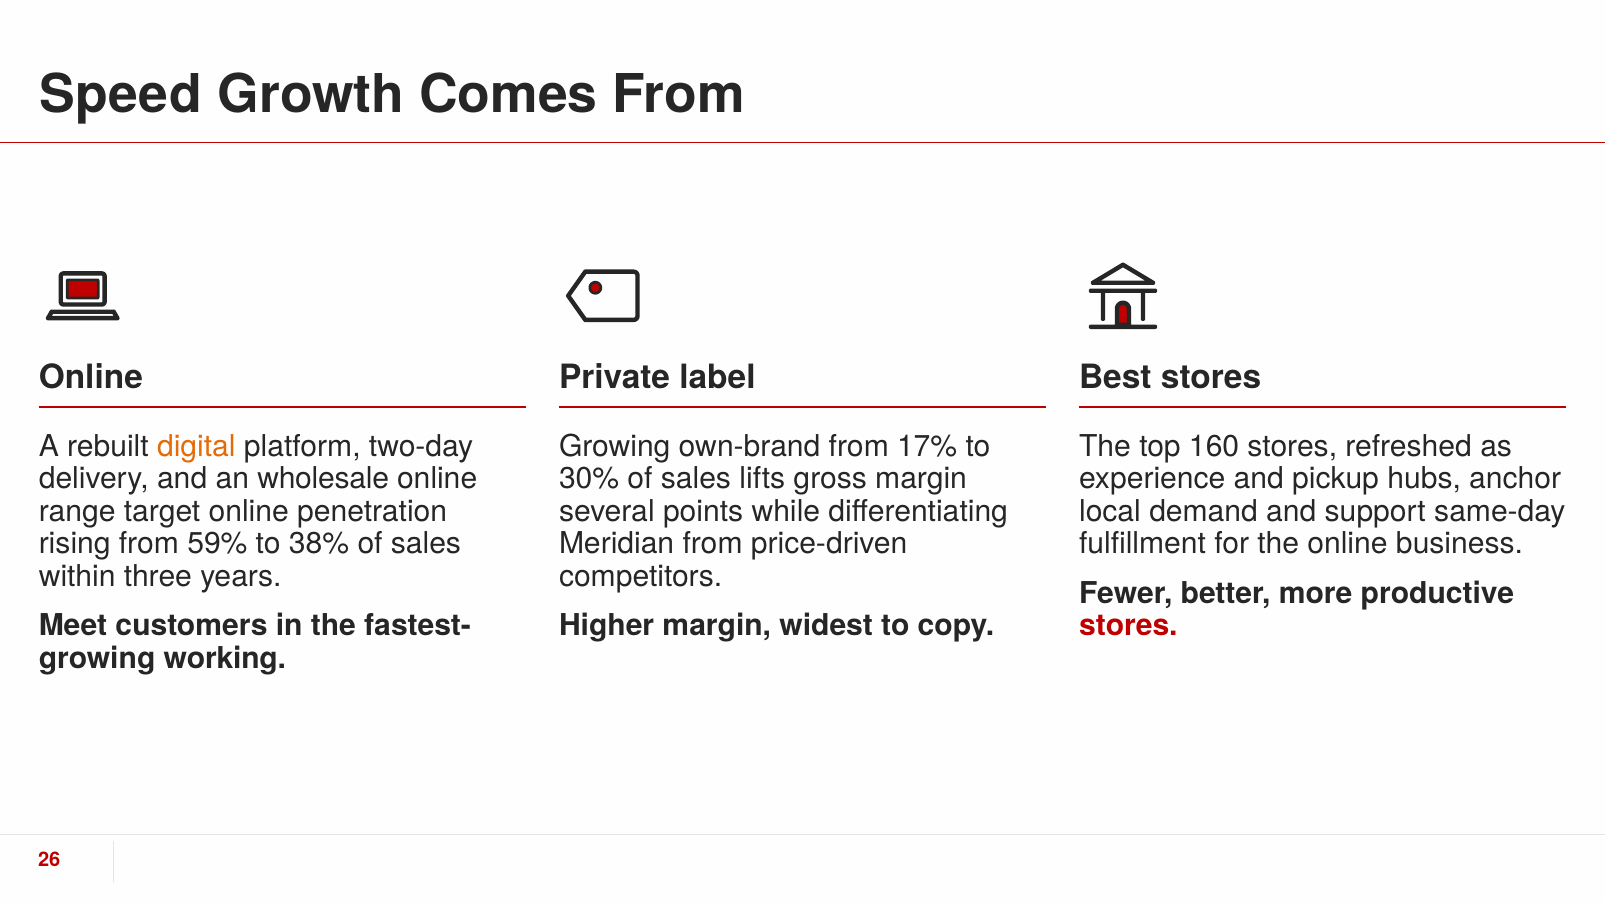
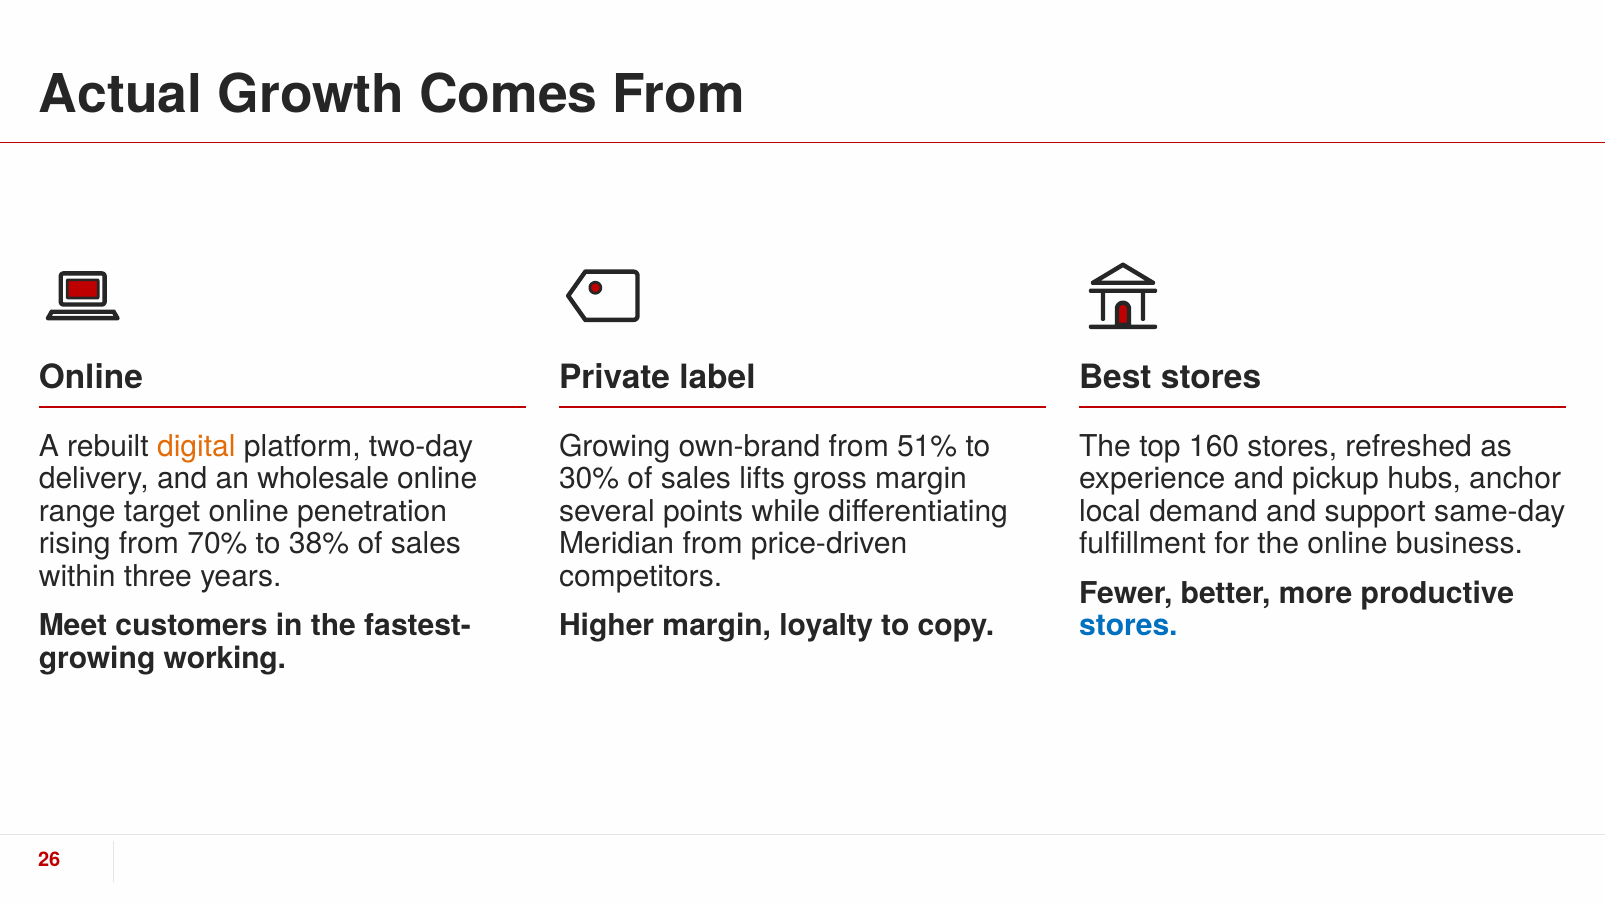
Speed: Speed -> Actual (121, 95)
17%: 17% -> 51% (927, 446)
59%: 59% -> 70% (217, 544)
widest: widest -> loyalty (826, 626)
stores colour: red -> blue (1128, 626)
